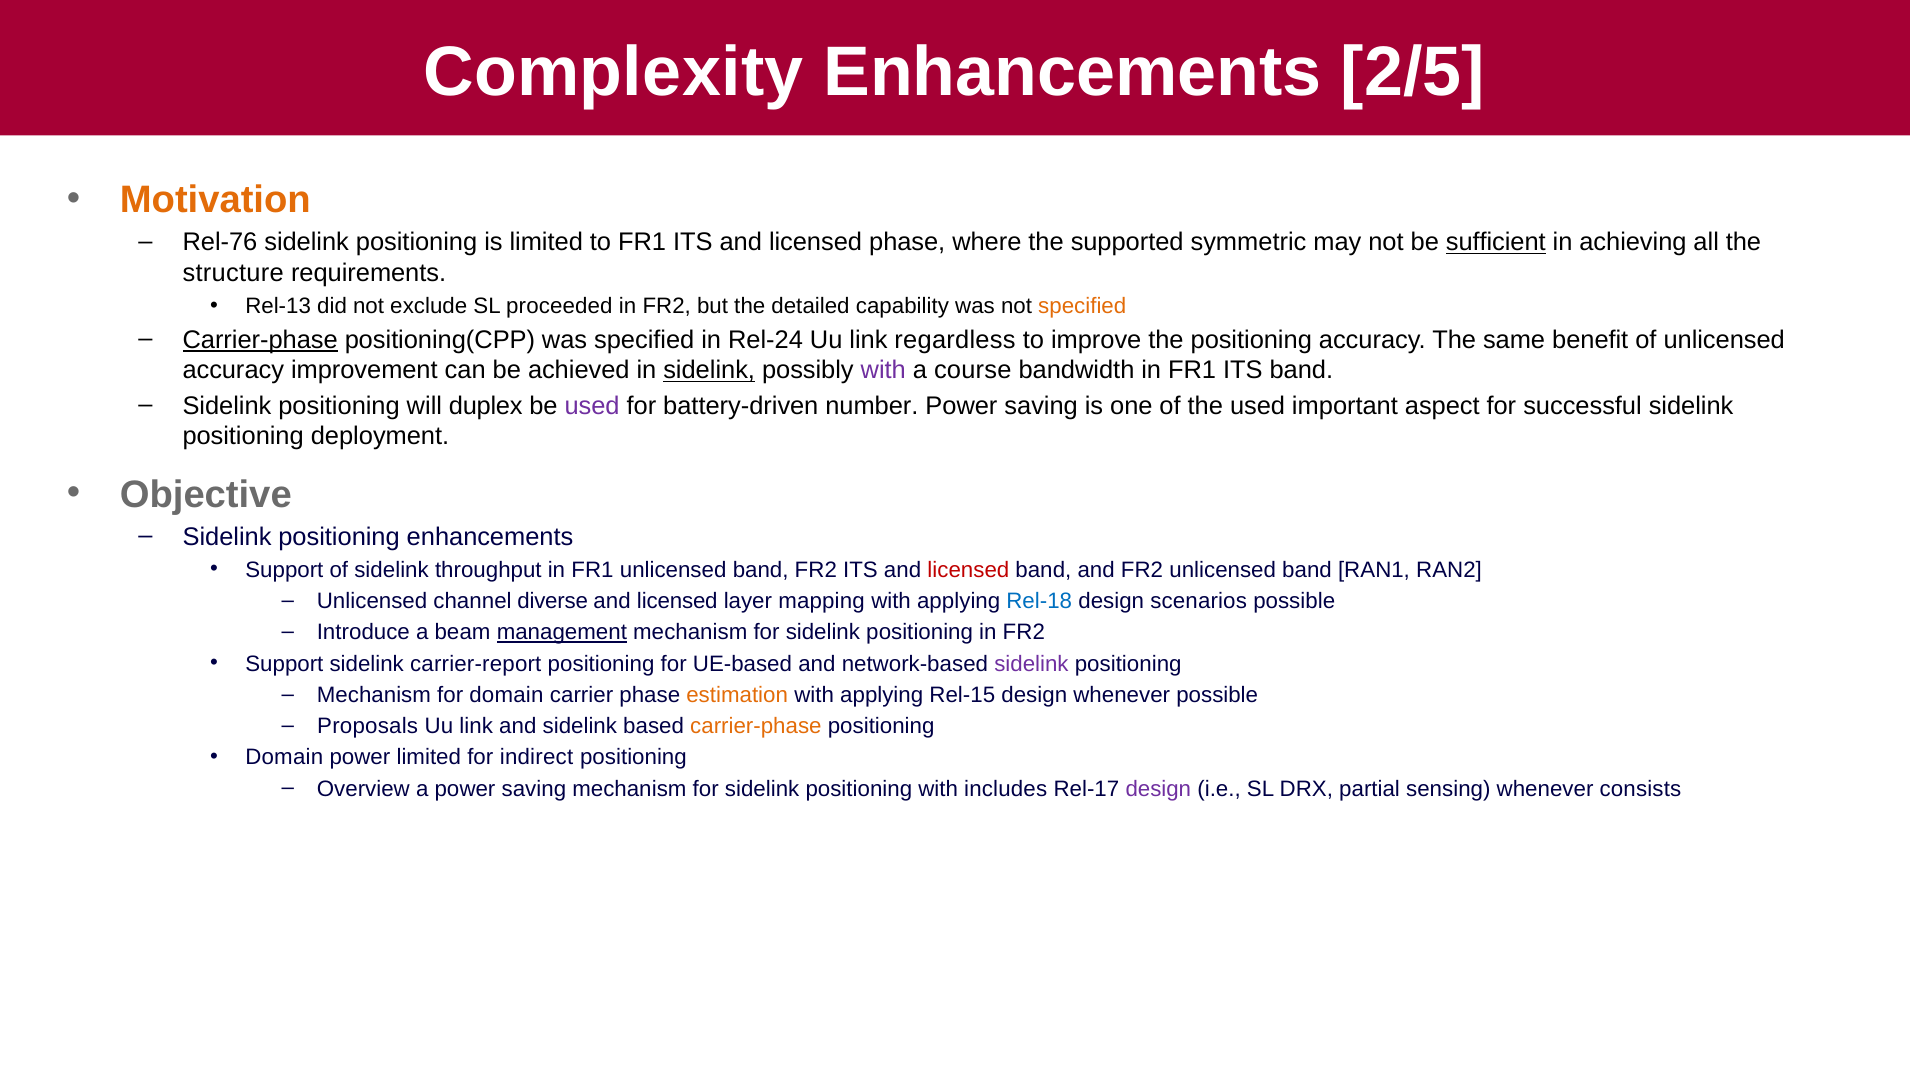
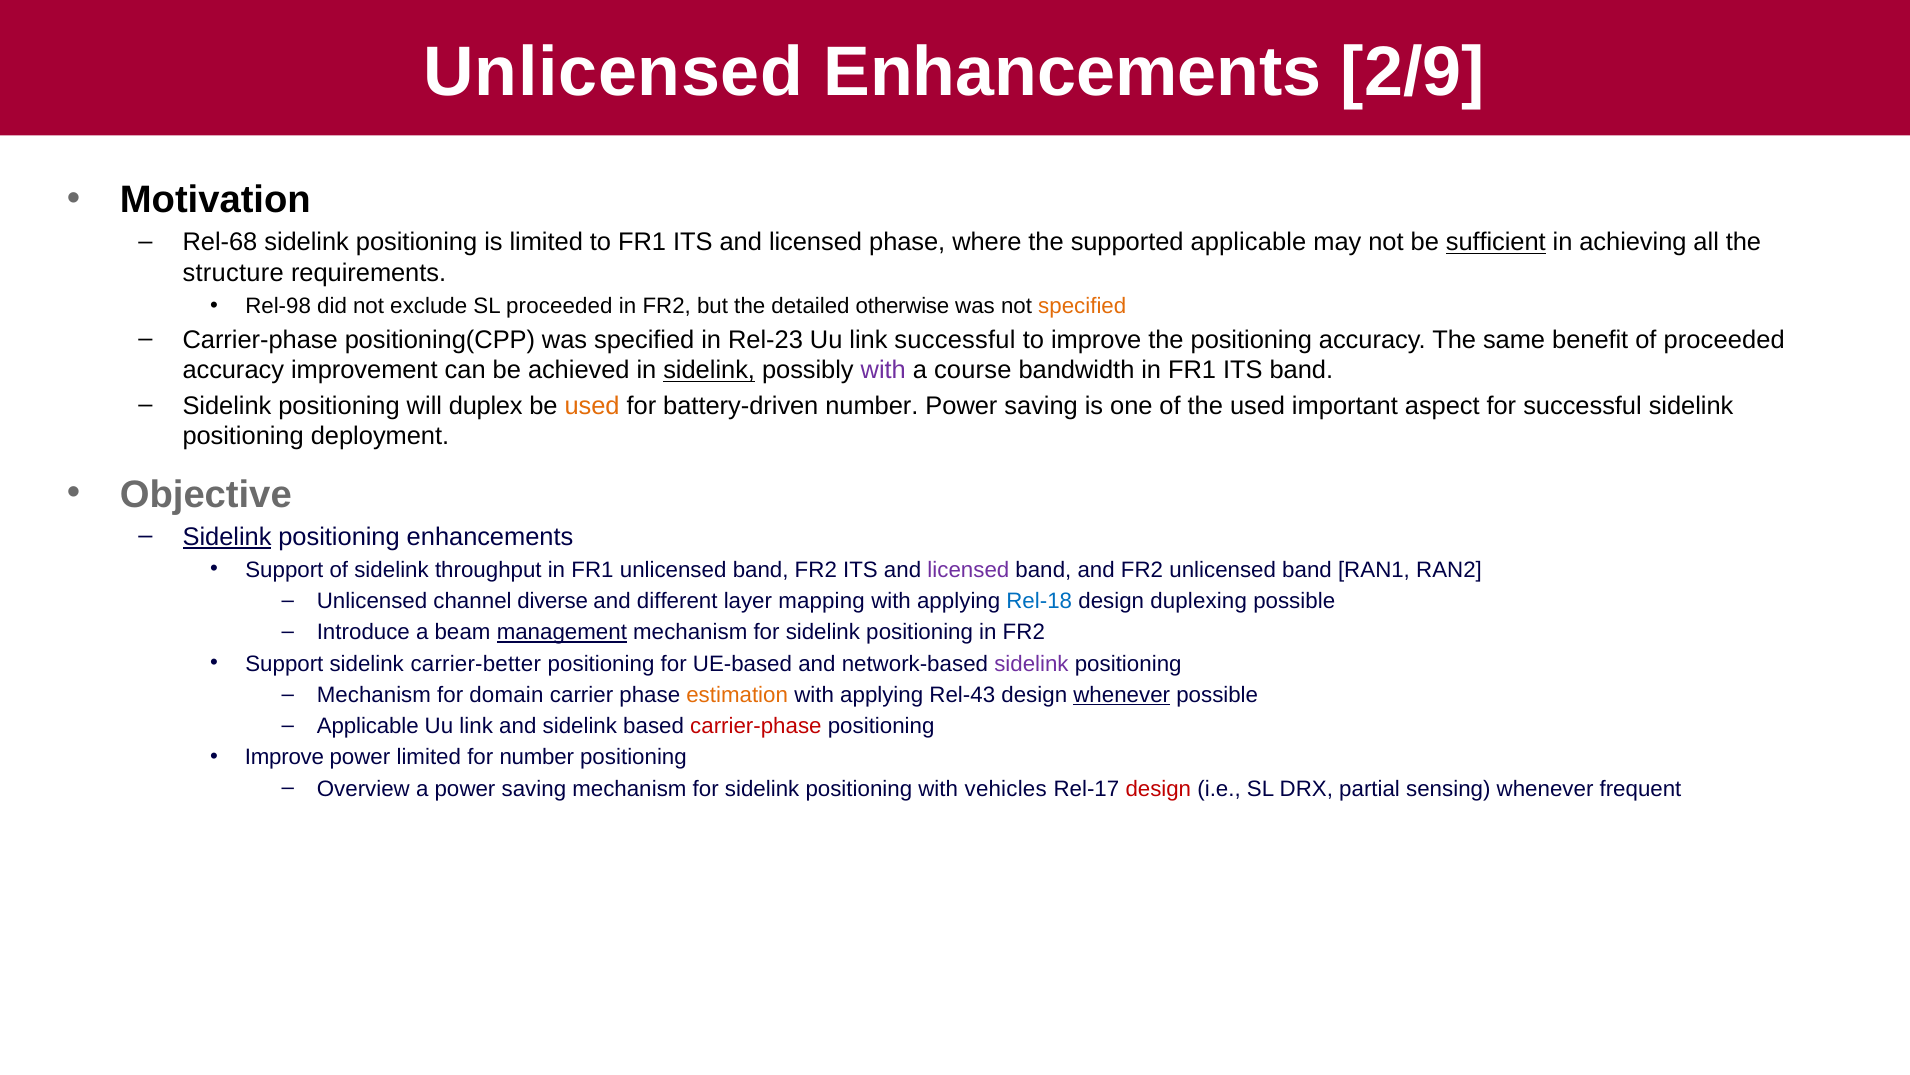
Complexity: Complexity -> Unlicensed (613, 73)
2/5: 2/5 -> 2/9 (1413, 73)
Motivation colour: orange -> black (215, 200)
Rel-76: Rel-76 -> Rel-68 (220, 242)
supported symmetric: symmetric -> applicable (1248, 242)
Rel-13: Rel-13 -> Rel-98 (278, 306)
capability: capability -> otherwise (903, 306)
Carrier-phase underline: present -> none (260, 340)
Rel-24: Rel-24 -> Rel-23 (766, 340)
link regardless: regardless -> successful (955, 340)
of unlicensed: unlicensed -> proceeded (1724, 340)
used colour: purple -> orange (592, 406)
Sidelink underline: none -> present (227, 537)
licensed colour: red -> purple (968, 569)
licensed: licensed -> different (677, 601)
scenarios: scenarios -> duplexing (1199, 601)
carrier-report: carrier-report -> carrier-better (476, 663)
Rel-15: Rel-15 -> Rel-43 (962, 695)
whenever underline: none -> present (1122, 695)
Proposals: Proposals -> Applicable (368, 726)
carrier-phase colour: orange -> red (756, 726)
Domain: Domain -> Improve (284, 757)
for indirect: indirect -> number (537, 757)
includes: includes -> vehicles (1006, 788)
design colour: purple -> red (1158, 788)
consists: consists -> frequent (1641, 788)
